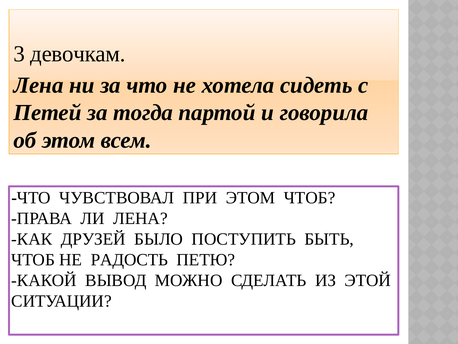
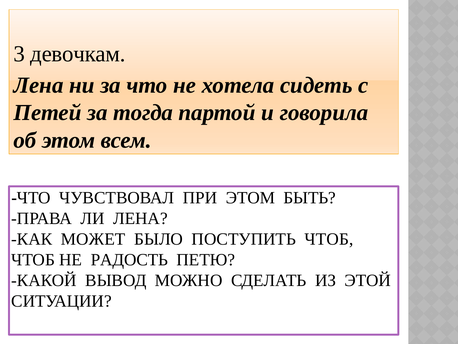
ЭТОМ ЧТОБ: ЧТОБ -> БЫТЬ (310, 198)
ДРУЗЕЙ: ДРУЗЕЙ -> МОЖЕТ (93, 239)
ПОСТУПИТЬ БЫТЬ: БЫТЬ -> ЧТОБ (329, 239)
